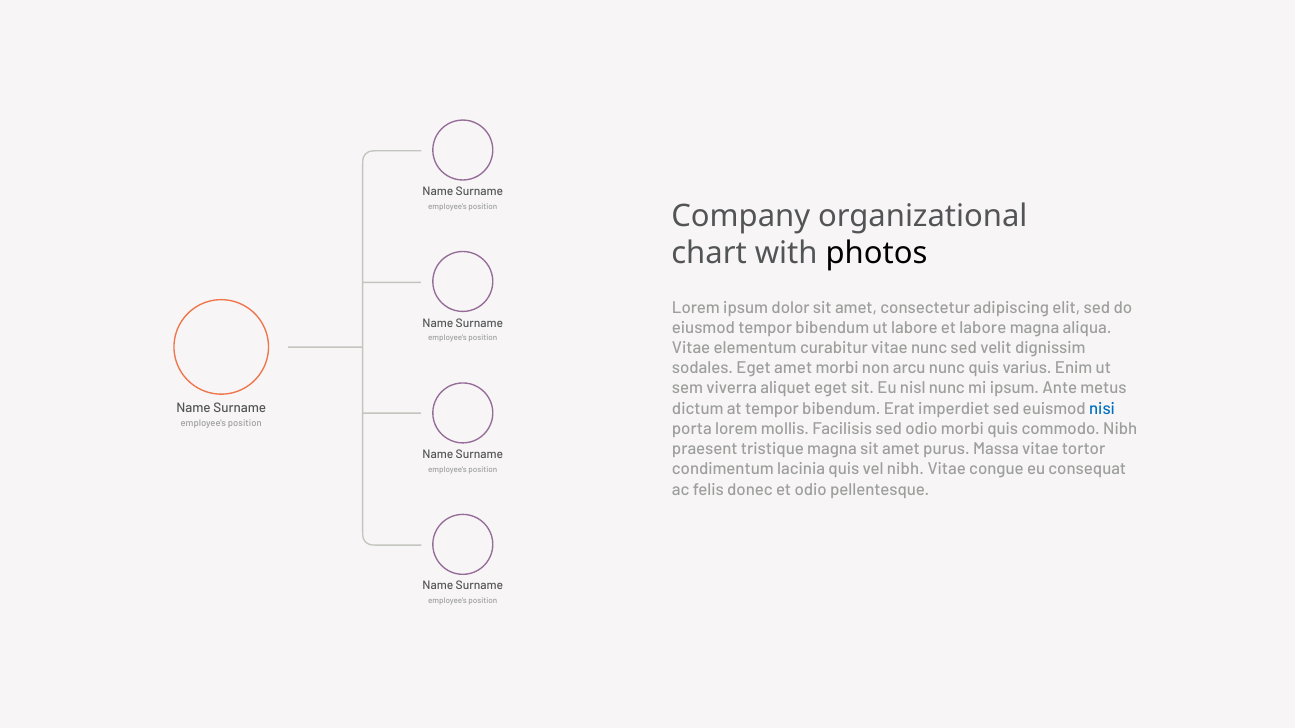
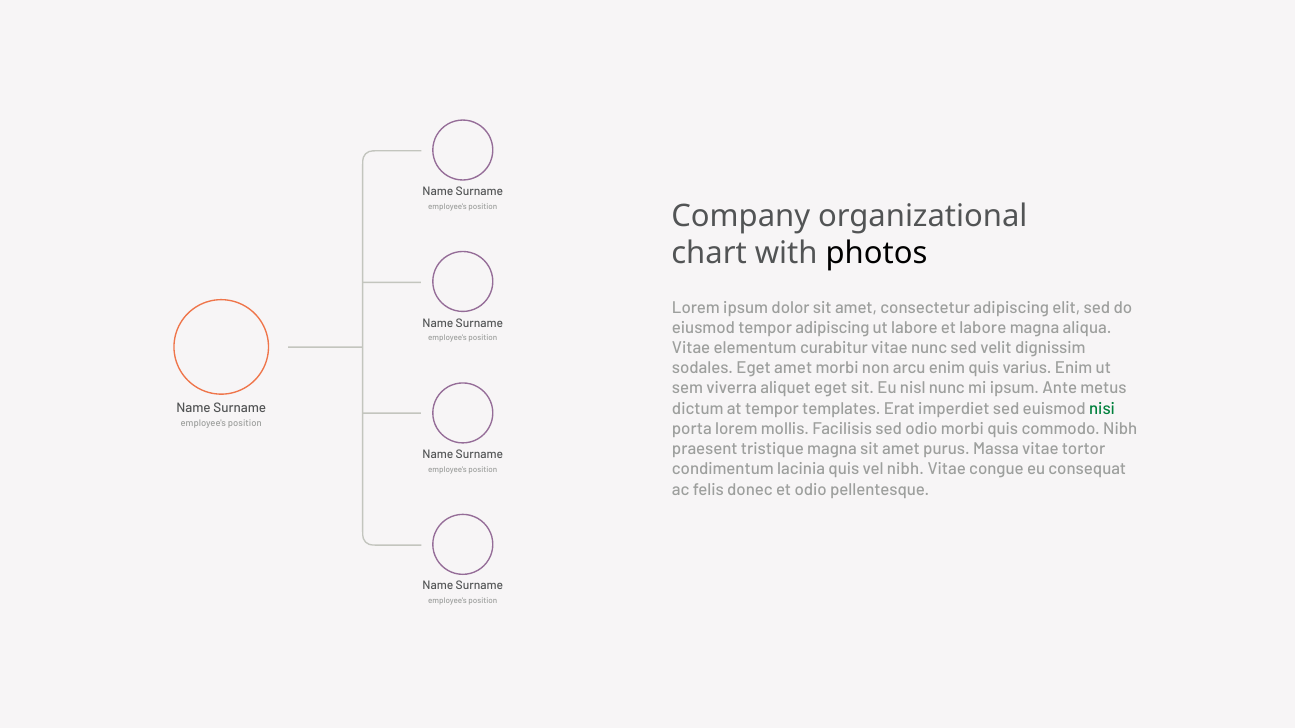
eiusmod tempor bibendum: bibendum -> adipiscing (832, 328)
arcu nunc: nunc -> enim (947, 368)
at tempor bibendum: bibendum -> templates (841, 409)
nisi colour: blue -> green (1102, 409)
